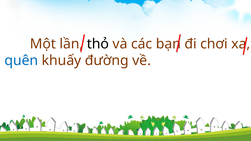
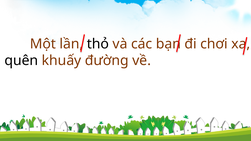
quên colour: blue -> black (21, 61)
